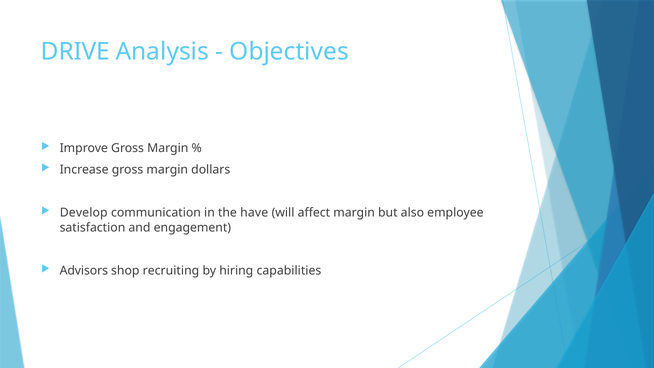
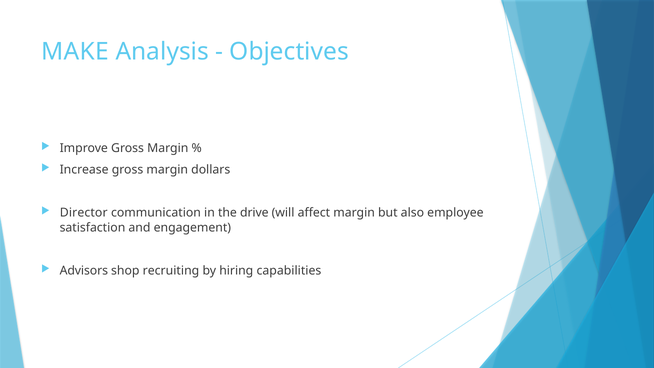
DRIVE: DRIVE -> MAKE (75, 52)
Develop: Develop -> Director (84, 213)
have: have -> drive (254, 213)
